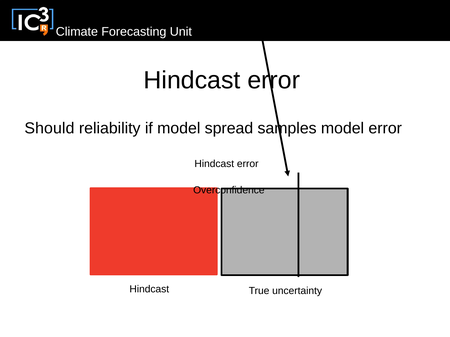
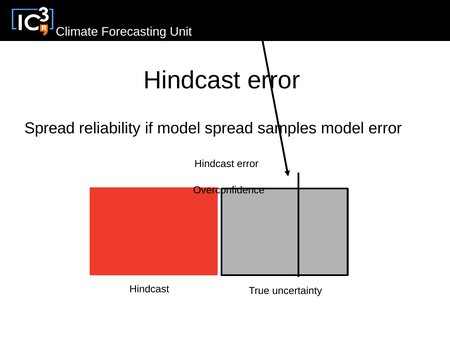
Should: Should -> Spread (50, 128)
